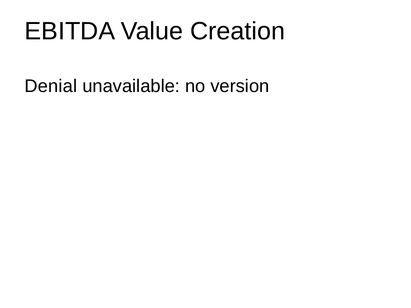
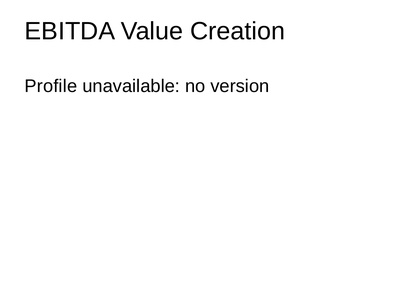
Denial: Denial -> Profile (51, 86)
